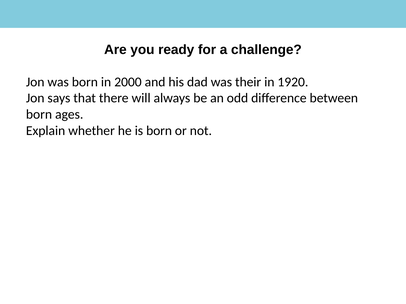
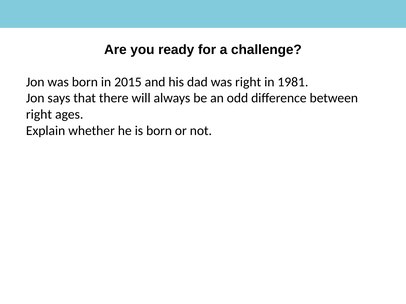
2000: 2000 -> 2015 (128, 82)
was their: their -> right (248, 82)
1920: 1920 -> 1981 (293, 82)
born: born -> right (39, 115)
